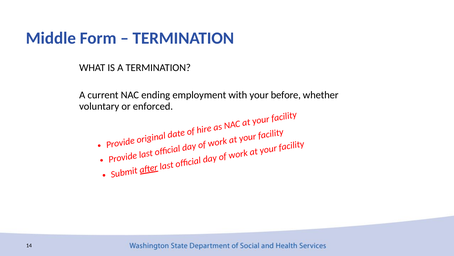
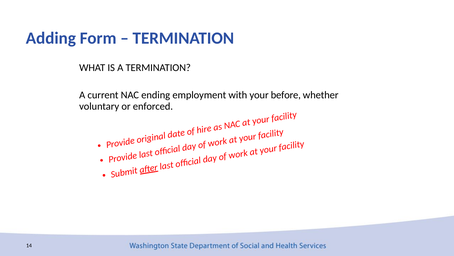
Middle: Middle -> Adding (51, 38)
